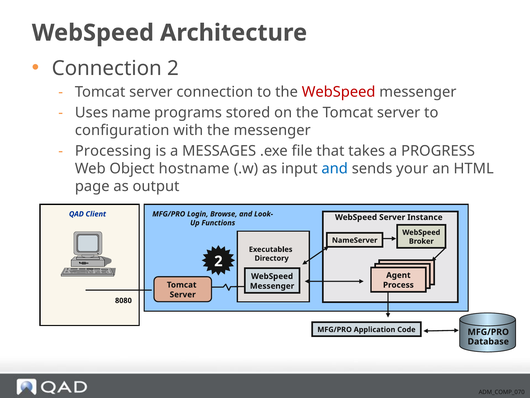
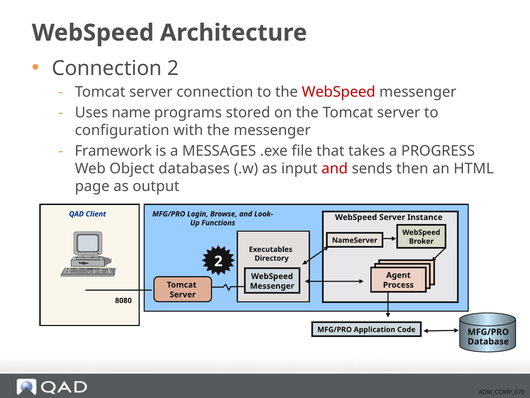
Processing: Processing -> Framework (113, 151)
hostname: hostname -> databases (194, 168)
and colour: blue -> red (335, 168)
your: your -> then (412, 168)
